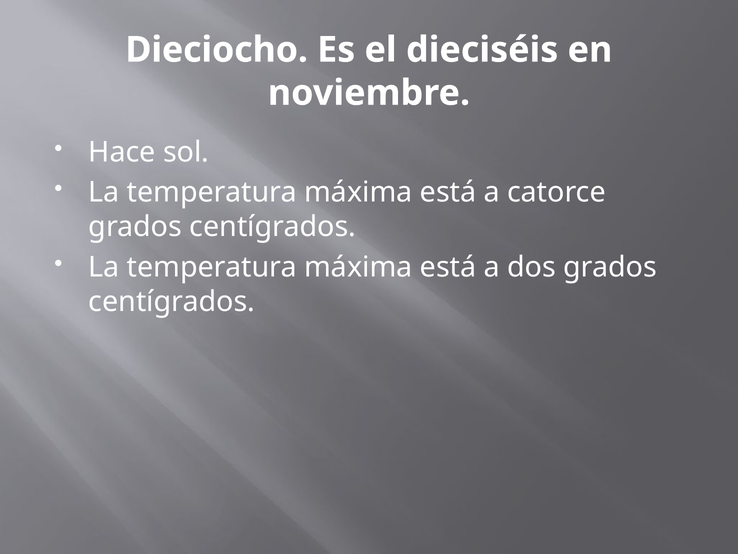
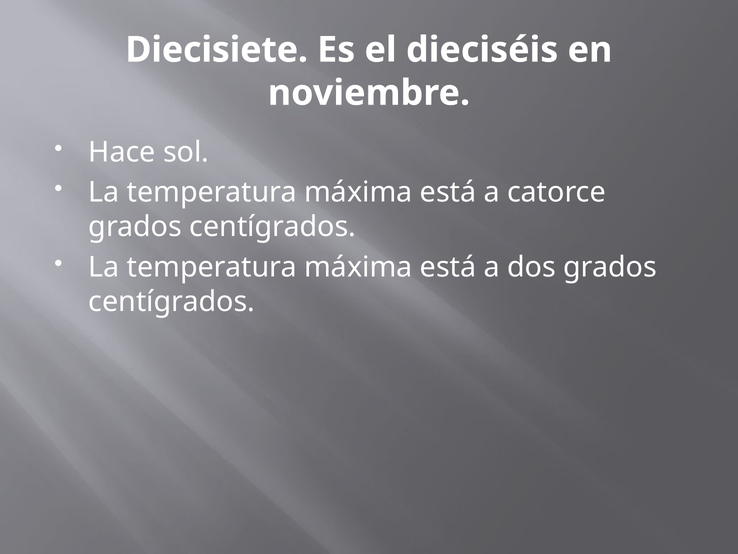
Dieciocho: Dieciocho -> Diecisiete (217, 50)
